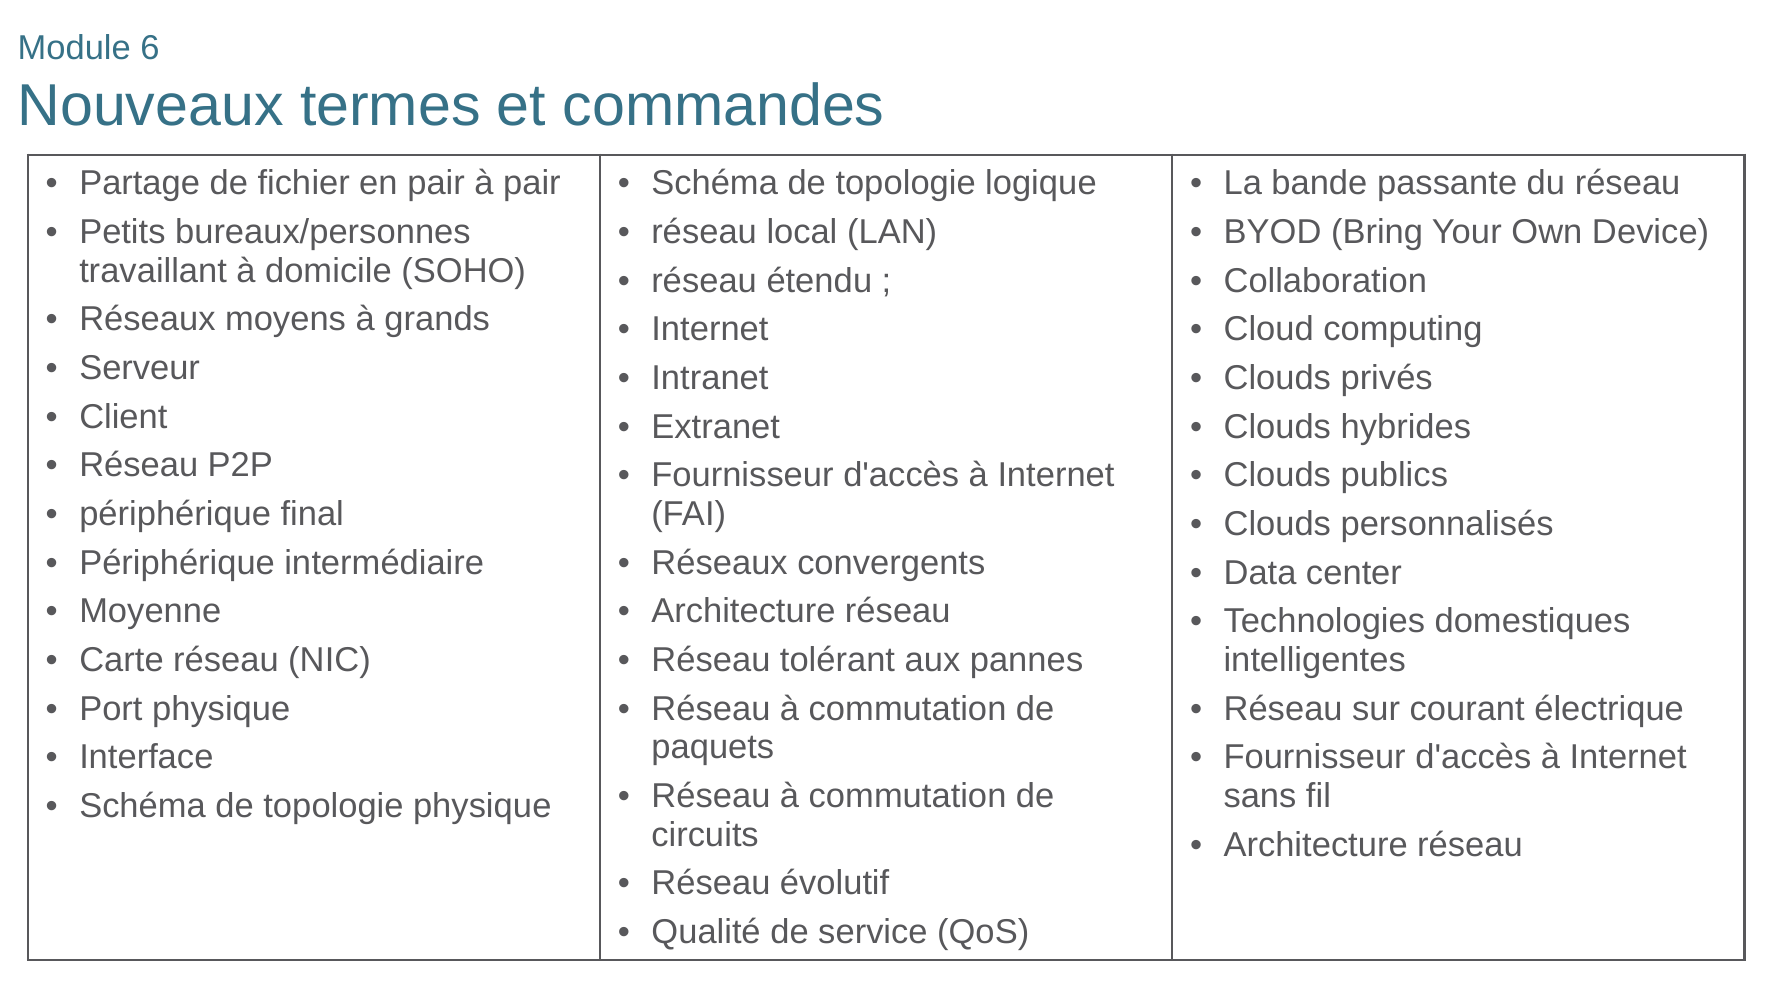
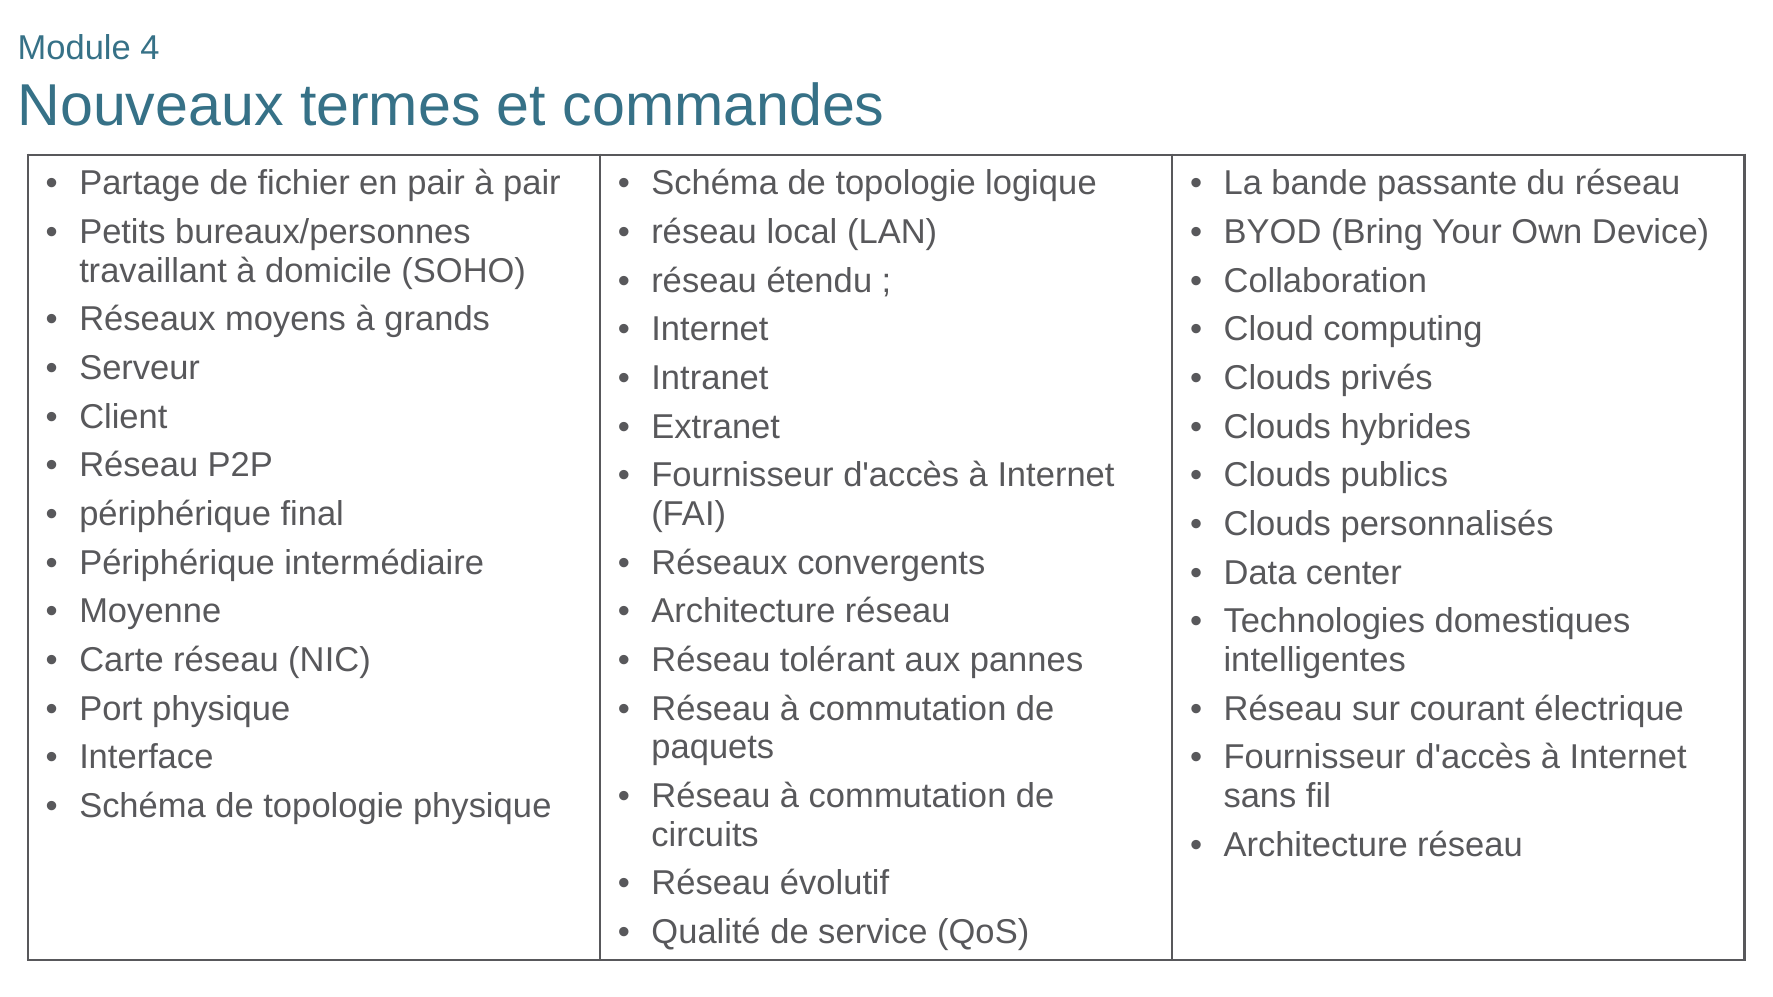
6: 6 -> 4 (150, 48)
